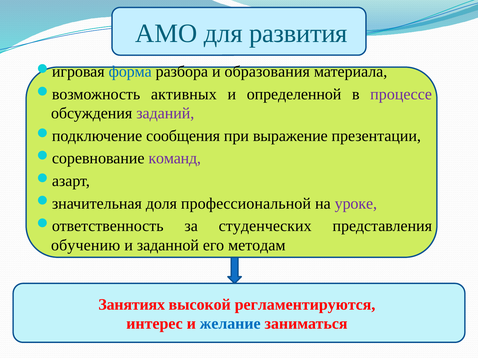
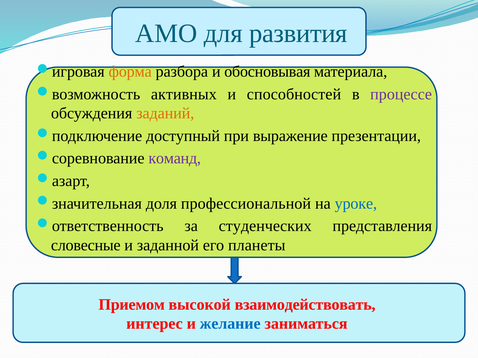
форма colour: blue -> orange (130, 72)
образования: образования -> обосновывая (267, 72)
определенной: определенной -> способностей (294, 94)
заданий colour: purple -> orange (165, 114)
сообщения: сообщения -> доступный (183, 136)
уроке colour: purple -> blue (356, 204)
обучению: обучению -> словесные (86, 245)
методам: методам -> планеты (257, 245)
Занятиях: Занятиях -> Приемом (132, 305)
регламентируются: регламентируются -> взаимодействовать (305, 305)
